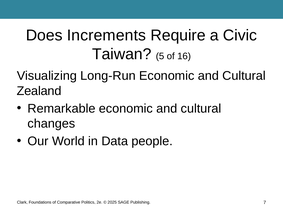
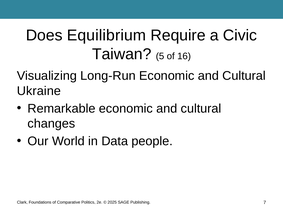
Increments: Increments -> Equilibrium (106, 35)
Zealand: Zealand -> Ukraine (39, 91)
